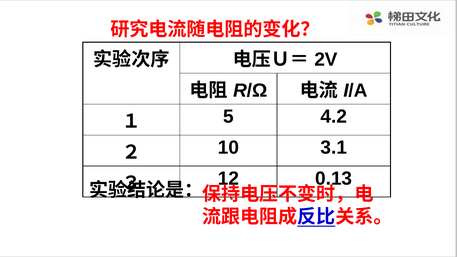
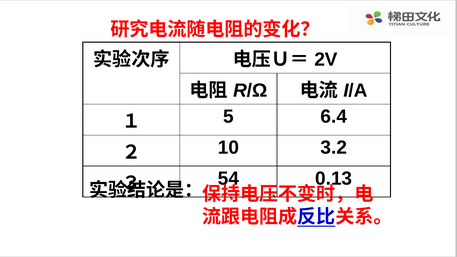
4.2: 4.2 -> 6.4 (334, 117)
3.1: 3.1 -> 3.2 (334, 148)
12: 12 -> 54 (228, 179)
